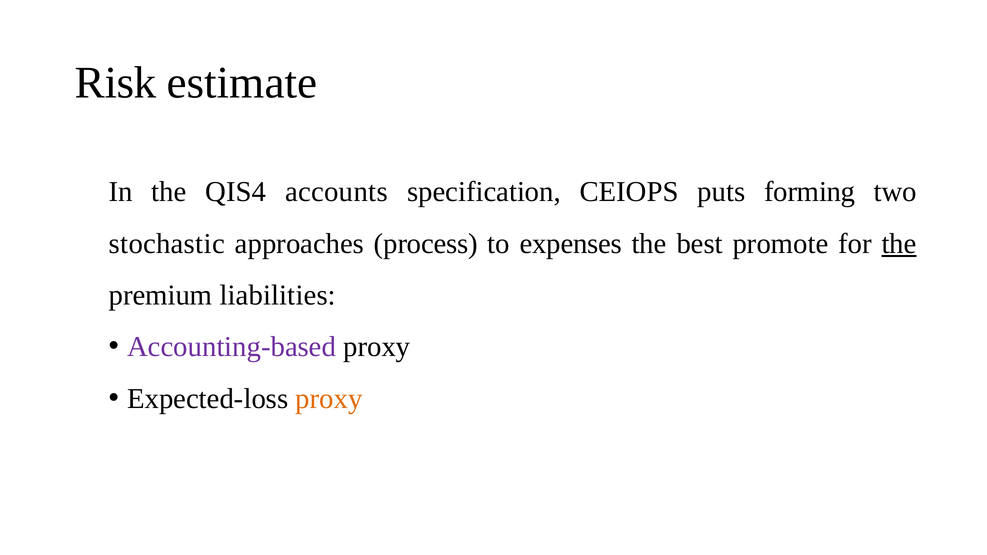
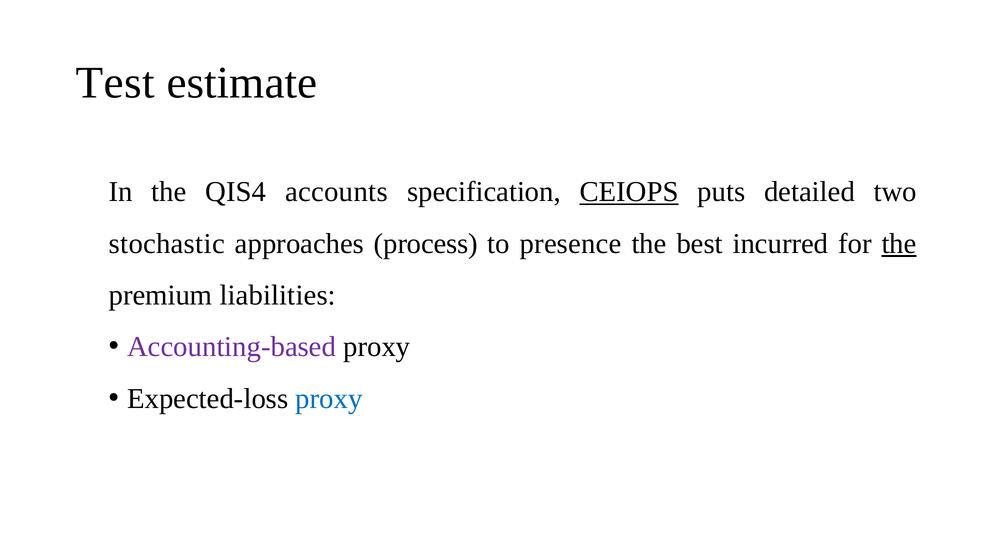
Risk: Risk -> Test (115, 83)
CEIOPS underline: none -> present (629, 192)
forming: forming -> detailed (810, 192)
expenses: expenses -> presence (571, 244)
promote: promote -> incurred (780, 244)
proxy colour: orange -> blue (329, 399)
